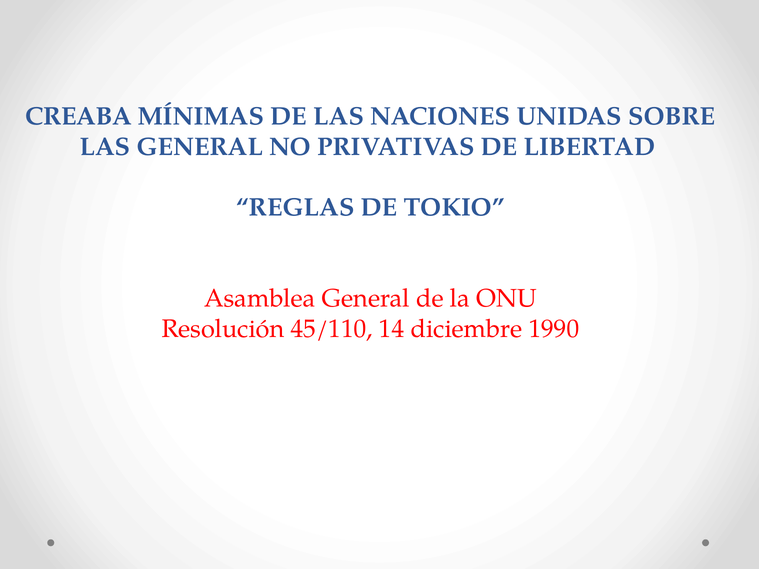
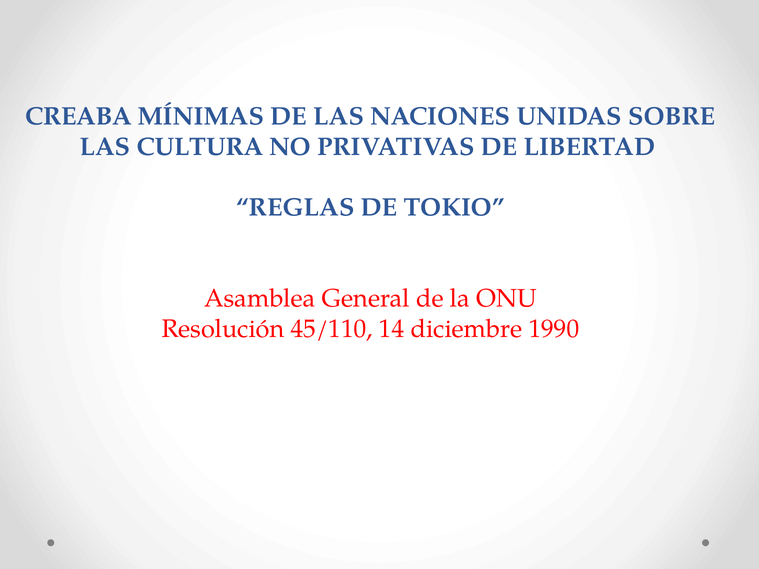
LAS GENERAL: GENERAL -> CULTURA (200, 147)
